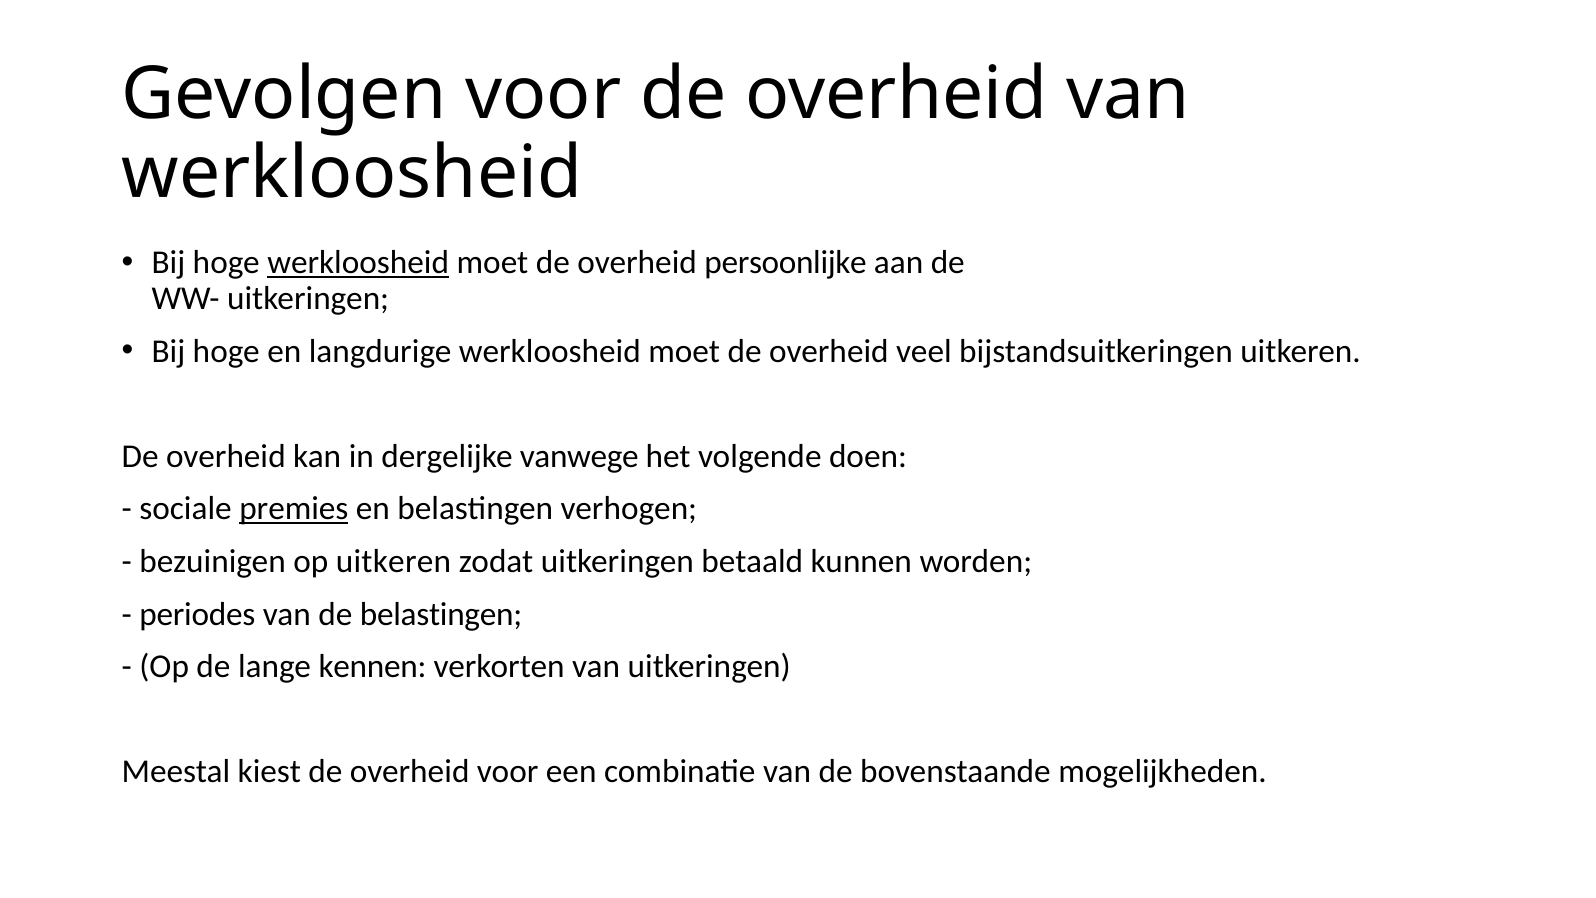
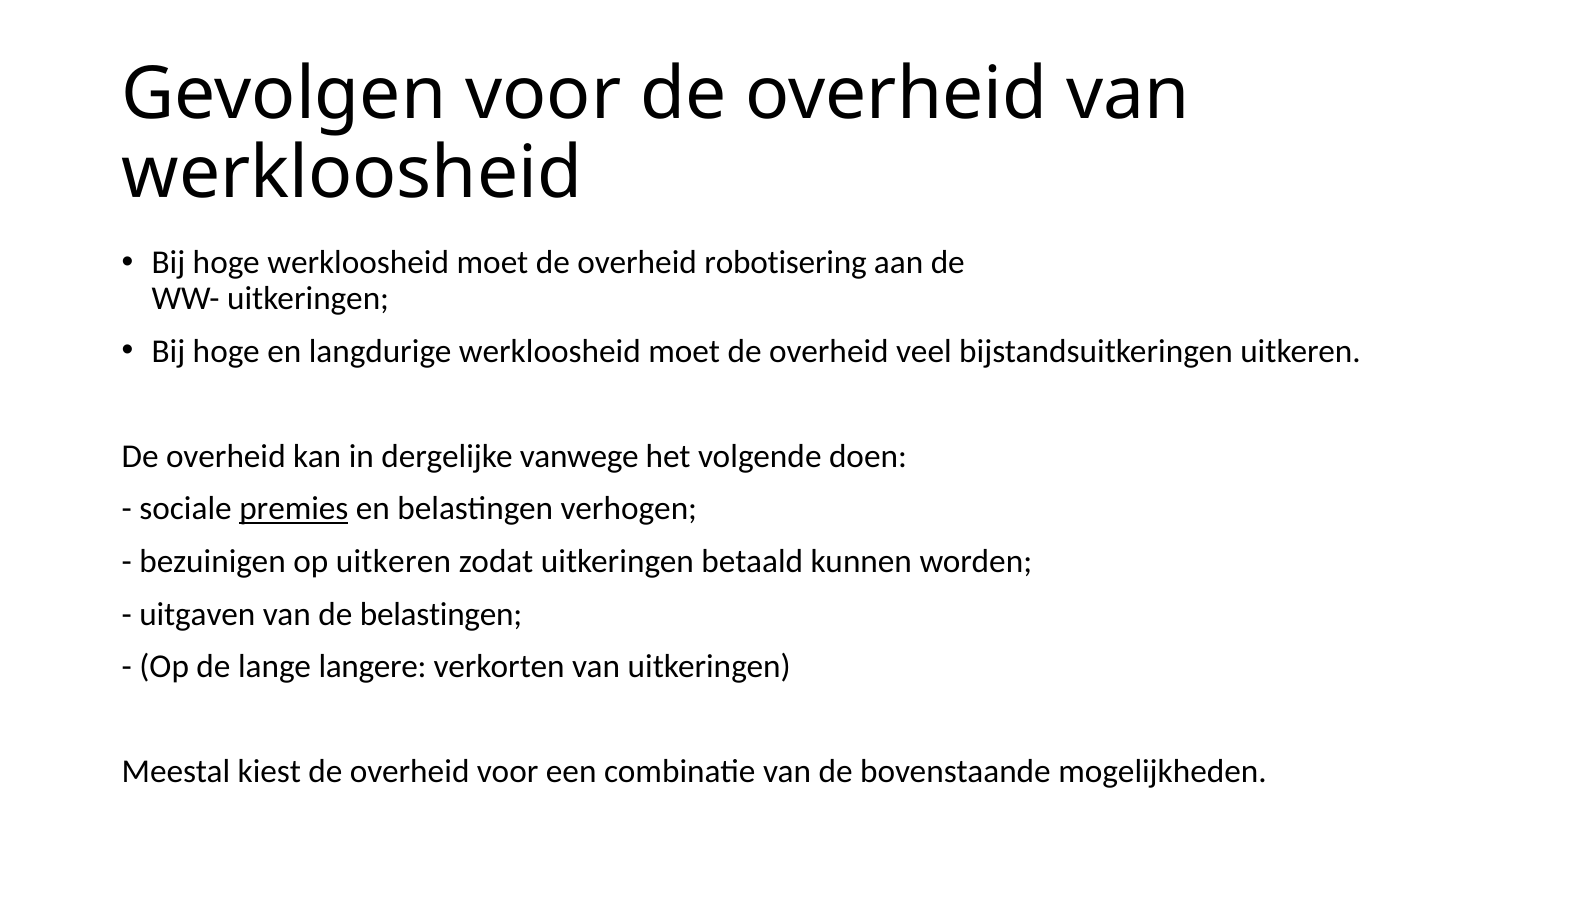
werkloosheid underline: present -> none (358, 263)
persoonlijke: persoonlijke -> robotisering (786, 263)
periodes: periodes -> uitgaven (197, 614)
kennen: kennen -> langere (373, 666)
